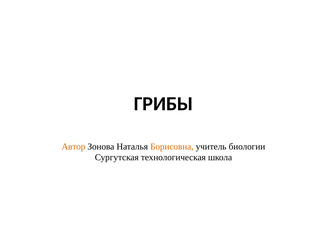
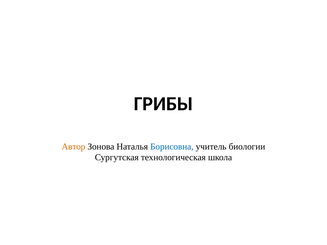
Борисовна colour: orange -> blue (172, 147)
